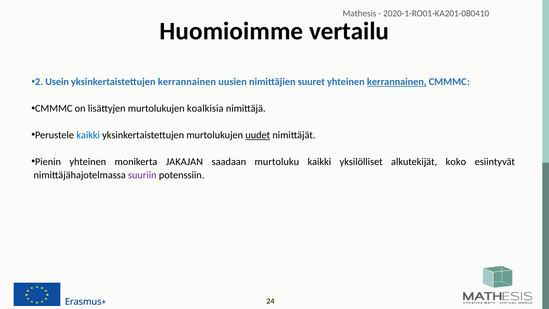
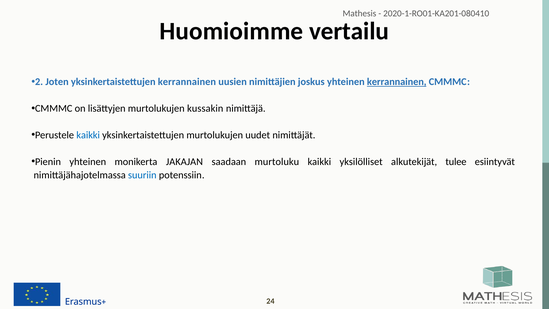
Usein: Usein -> Joten (57, 82)
suuret: suuret -> joskus (311, 82)
koalkisia: koalkisia -> kussakin (205, 108)
uudet underline: present -> none (258, 135)
koko: koko -> tulee (456, 162)
suuriin colour: purple -> blue (142, 175)
